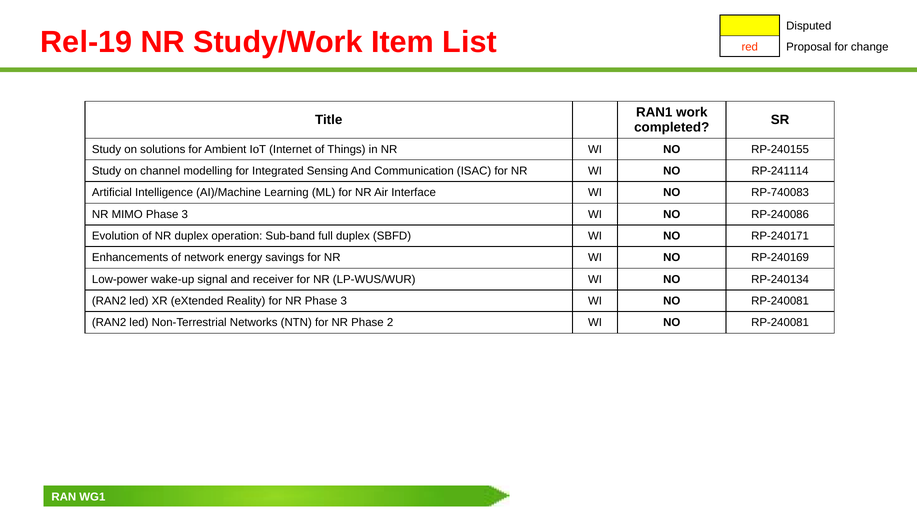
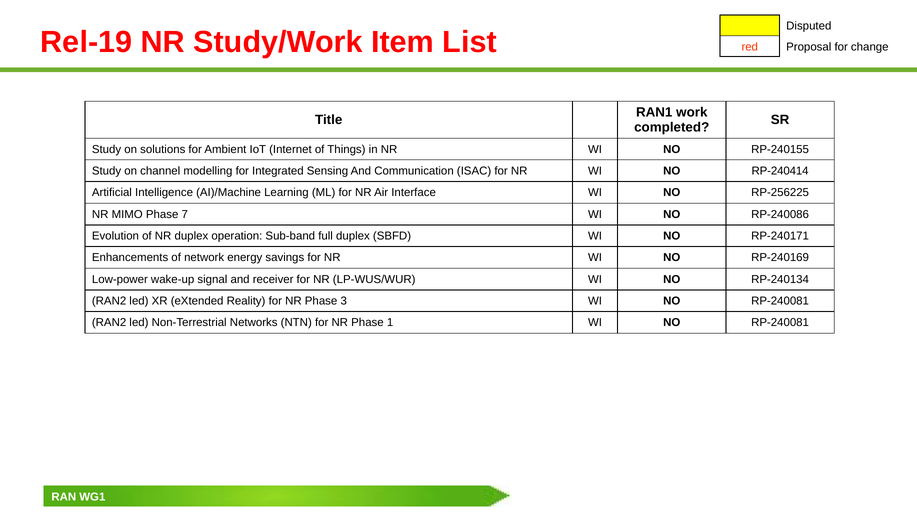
RP-241114: RP-241114 -> RP-240414 (780, 171)
RP-740083: RP-740083 -> RP-256225 (780, 192)
MIMO Phase 3: 3 -> 7 (185, 214)
2: 2 -> 1 (390, 322)
